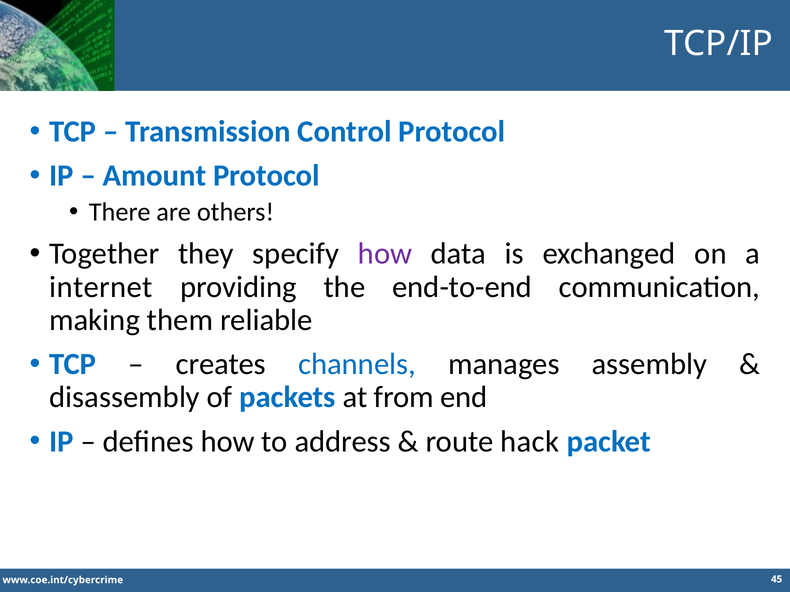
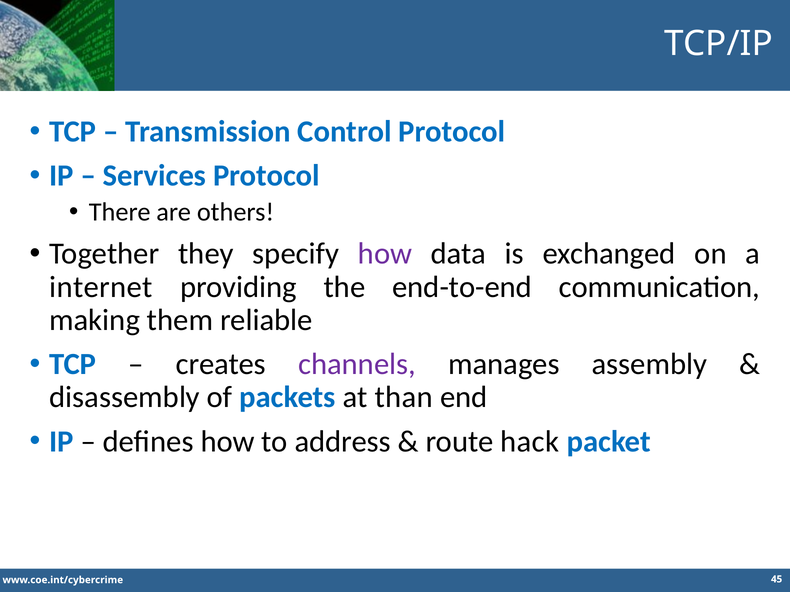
Amount: Amount -> Services (155, 176)
channels colour: blue -> purple (357, 364)
from: from -> than (404, 398)
